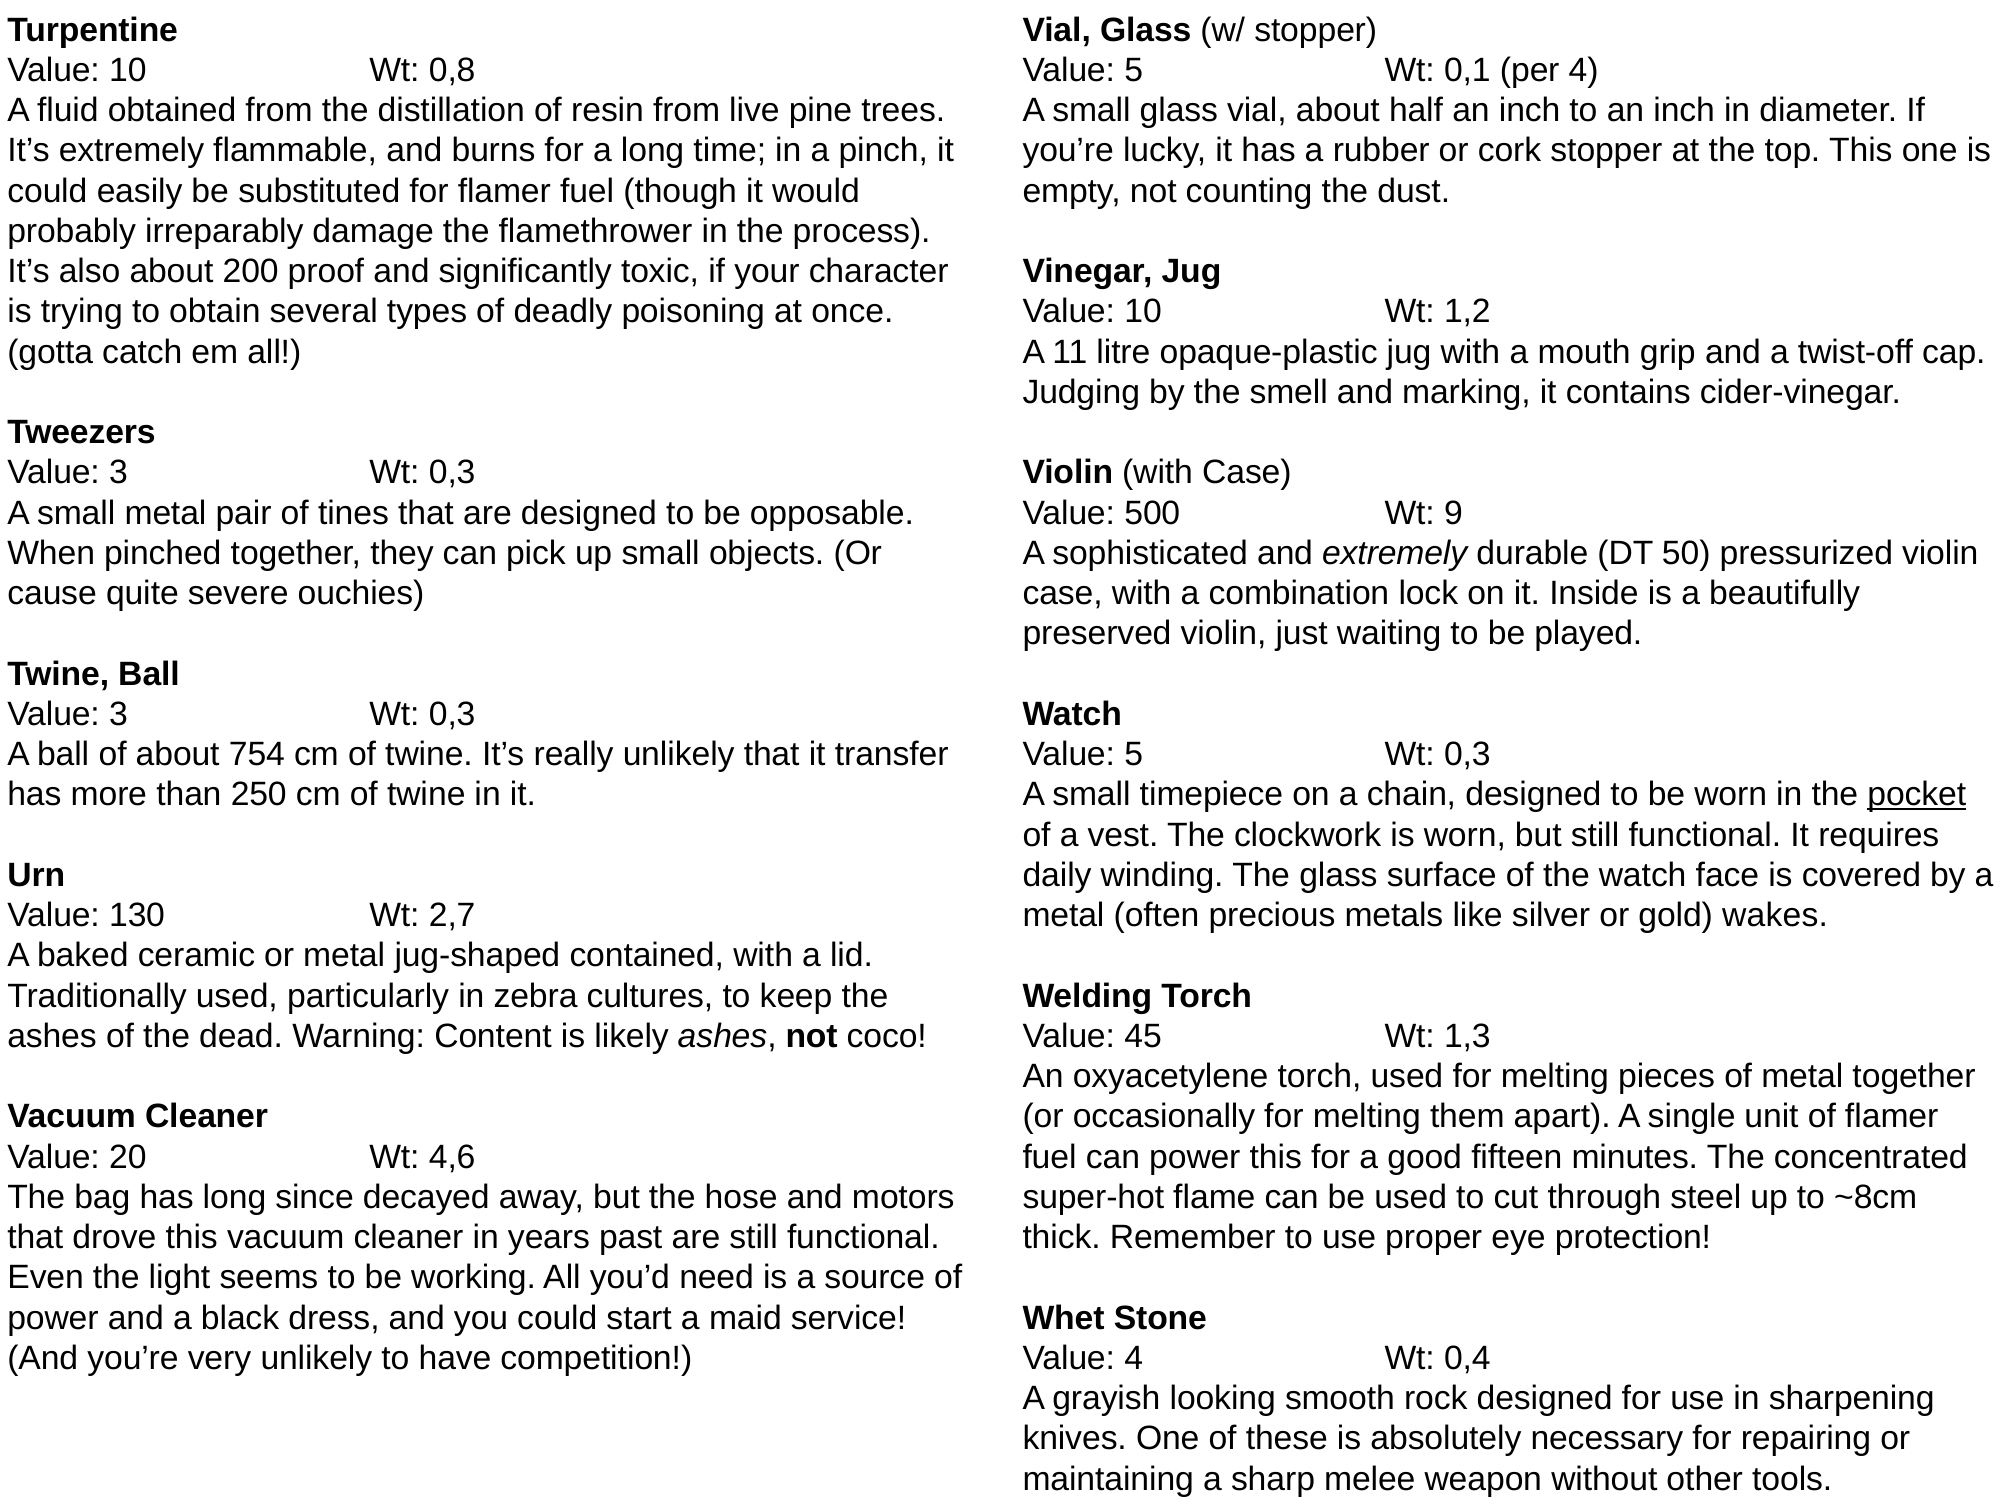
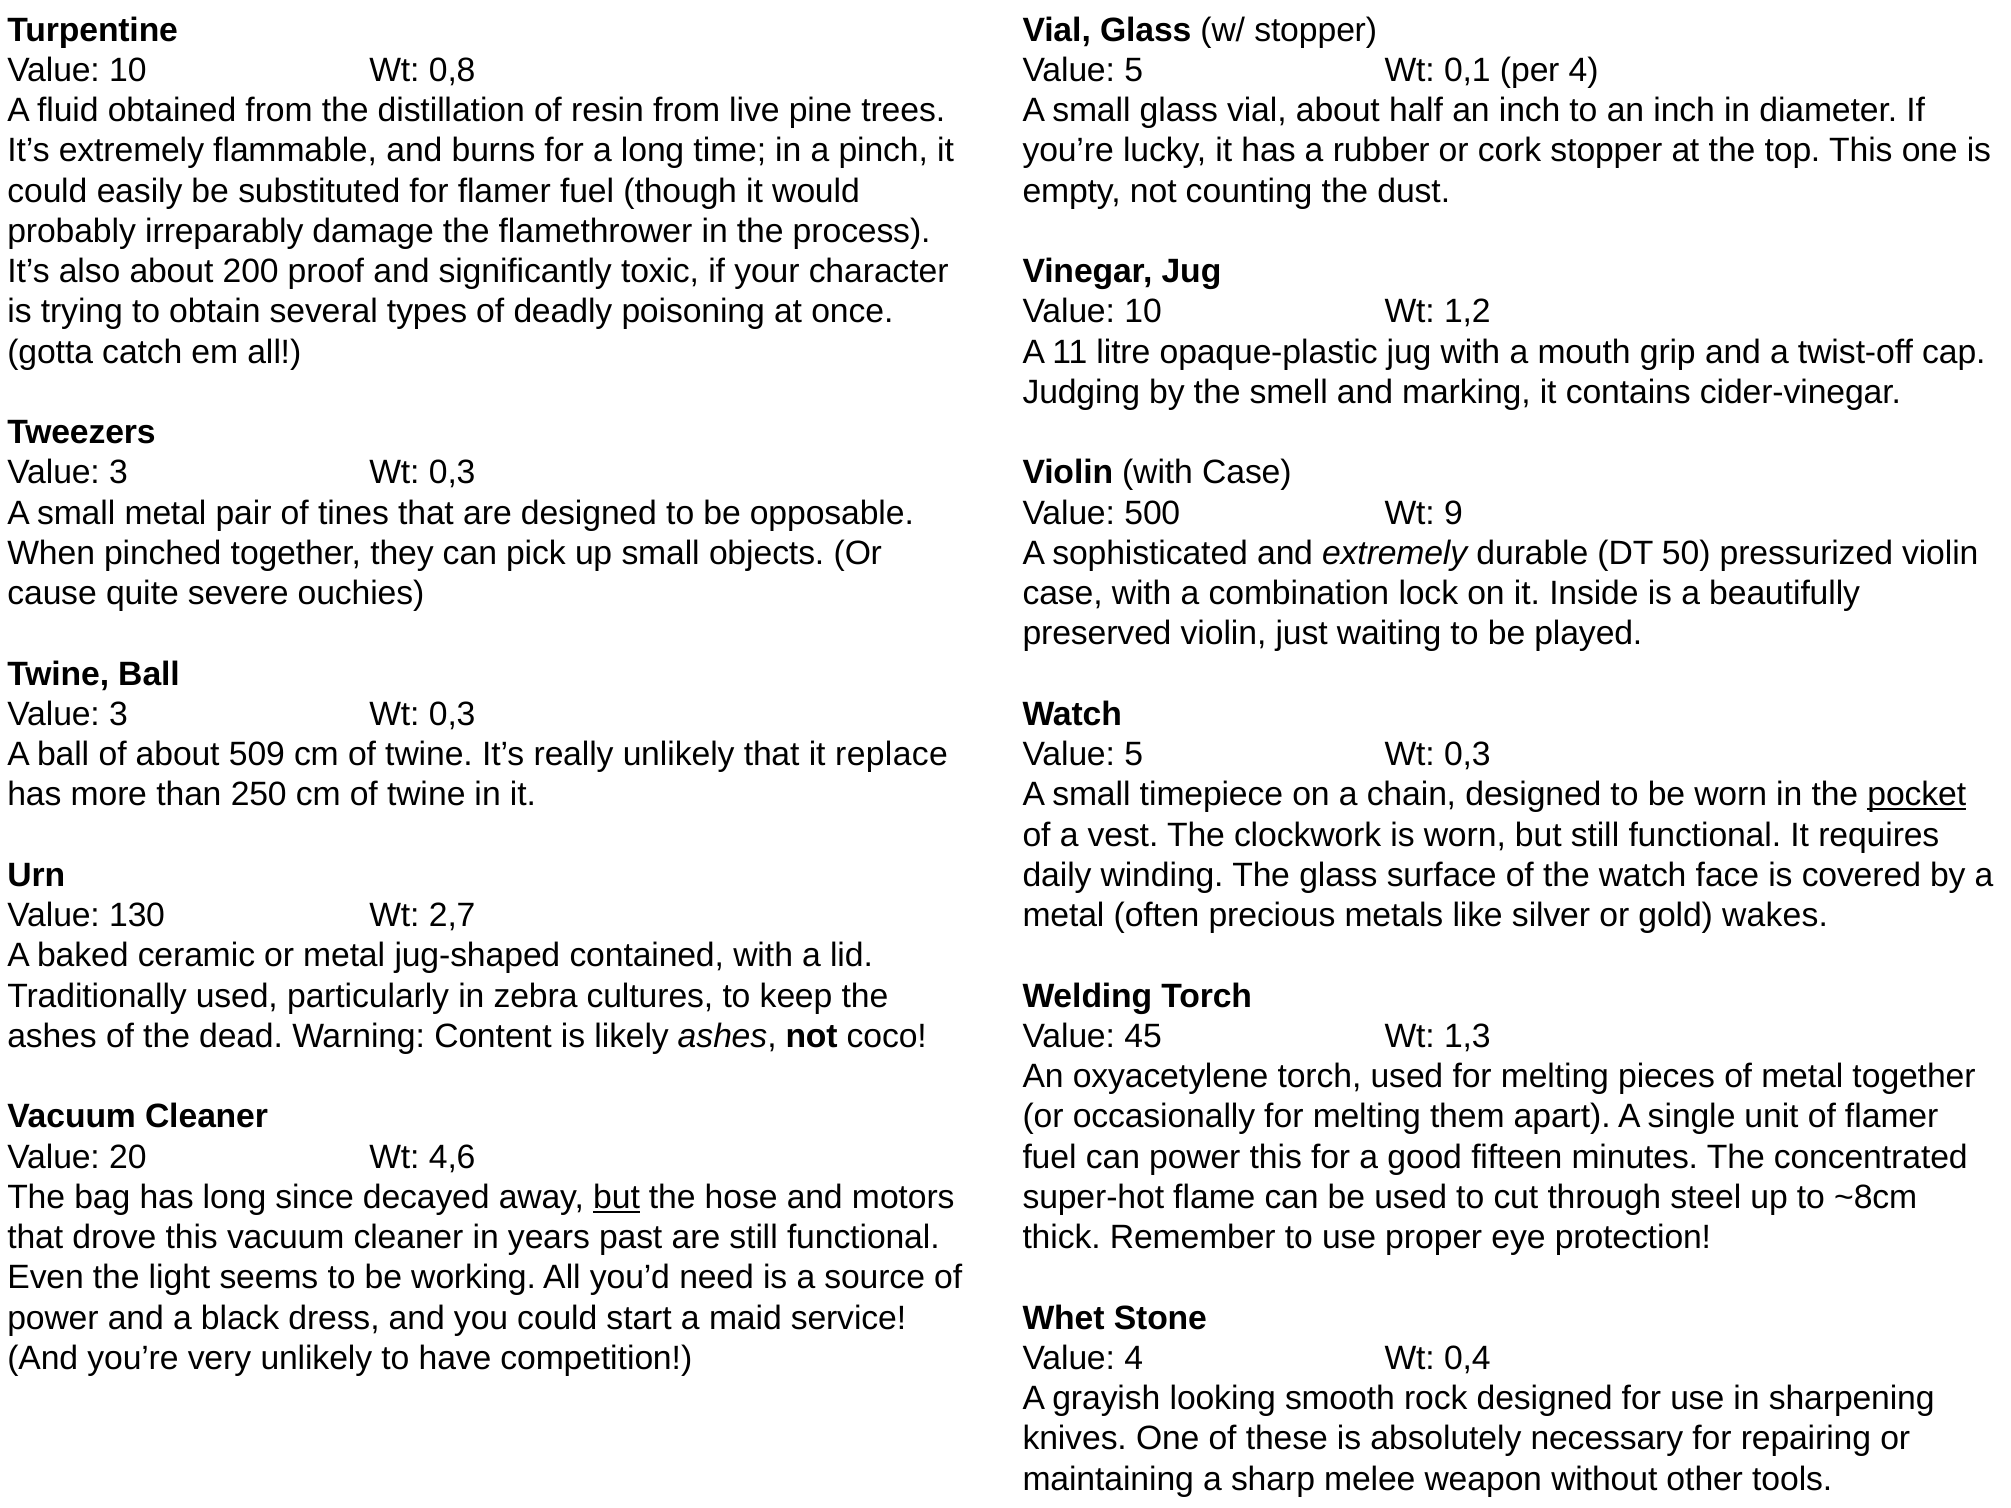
754: 754 -> 509 (257, 755)
transfer: transfer -> replace (892, 755)
but underline: none -> present (616, 1197)
